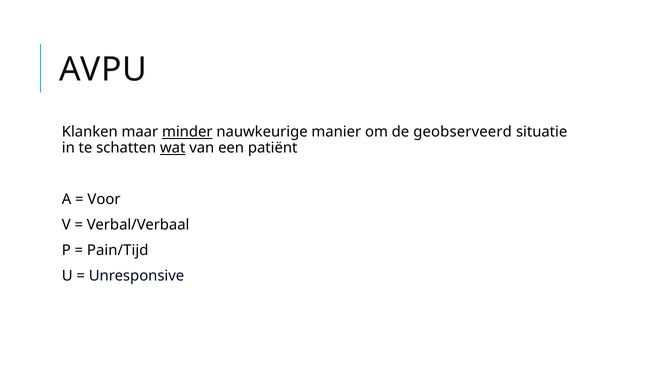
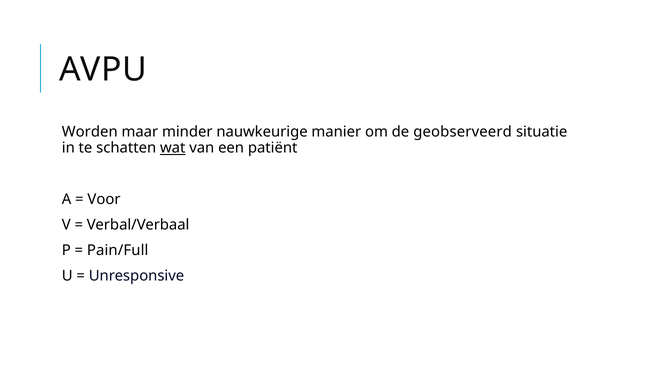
Klanken: Klanken -> Worden (90, 132)
minder underline: present -> none (187, 132)
Pain/Tijd: Pain/Tijd -> Pain/Full (118, 250)
